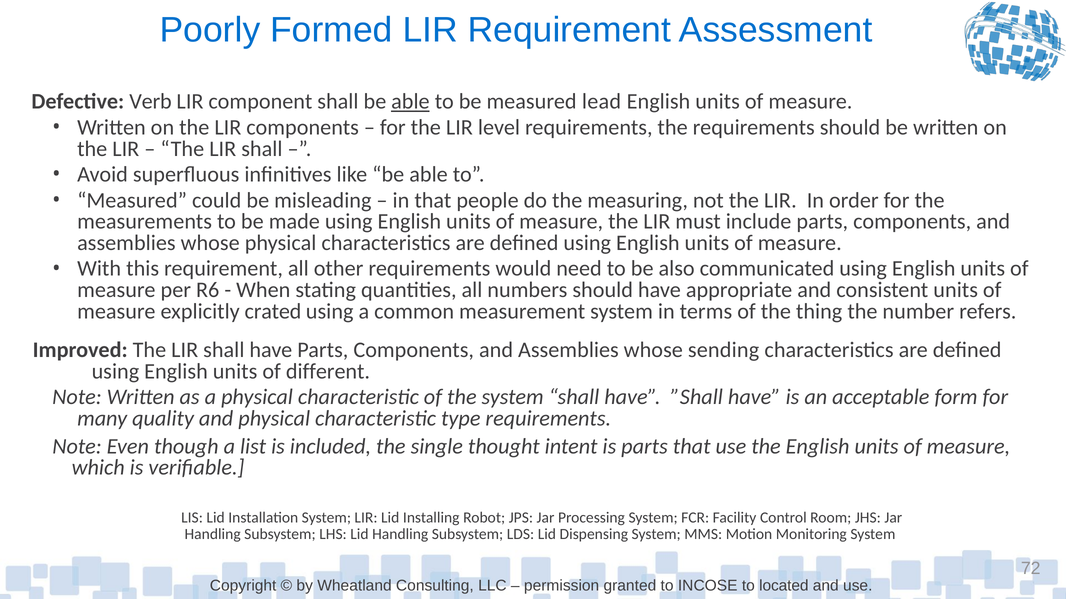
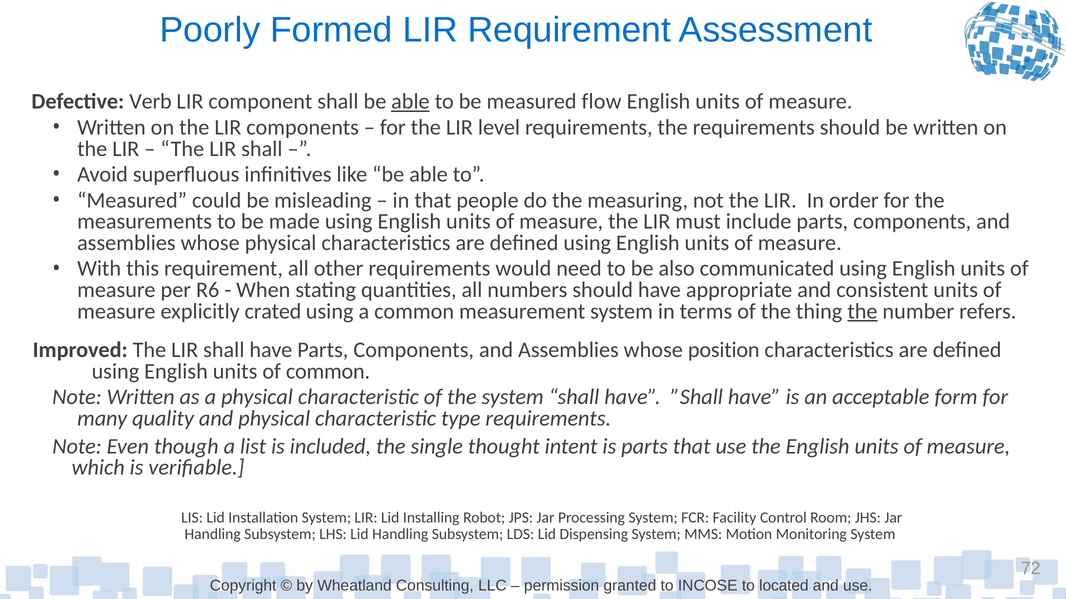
lead: lead -> flow (602, 102)
the underline: none -> present (862, 311)
sending: sending -> position (724, 350)
of different: different -> common (328, 371)
